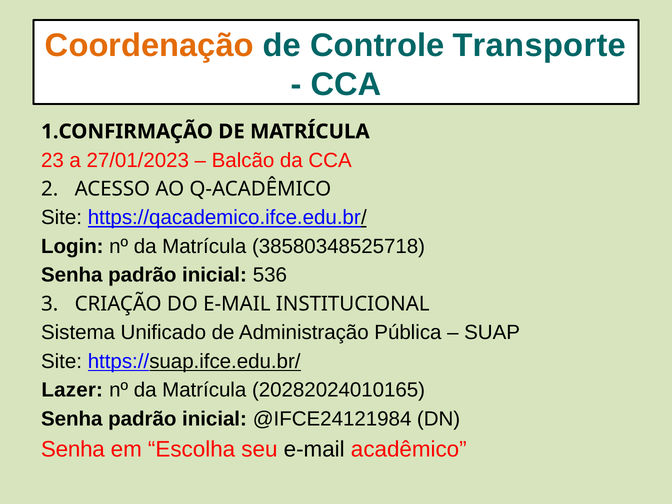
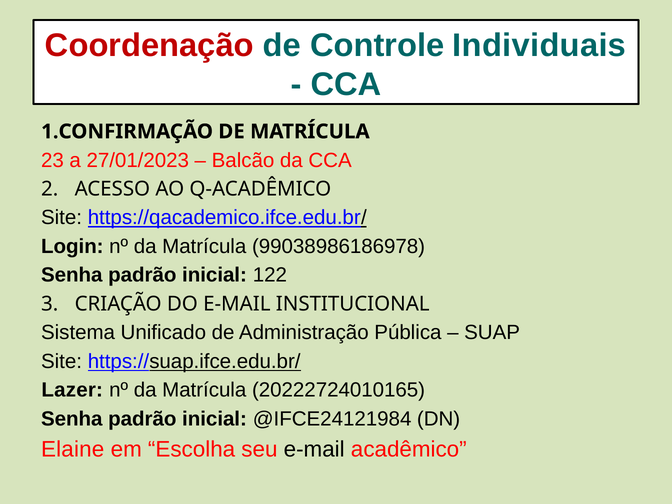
Coordenação colour: orange -> red (149, 45)
Transporte: Transporte -> Individuais (539, 45)
38580348525718: 38580348525718 -> 99038986186978 (339, 246)
536: 536 -> 122 (270, 275)
20282024010165: 20282024010165 -> 20222724010165 (339, 390)
Senha: Senha -> Elaine (73, 449)
